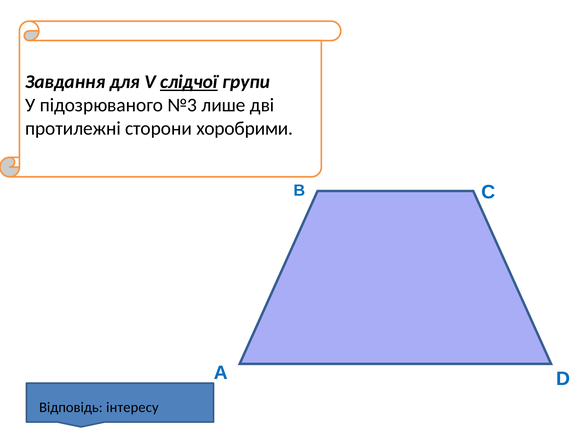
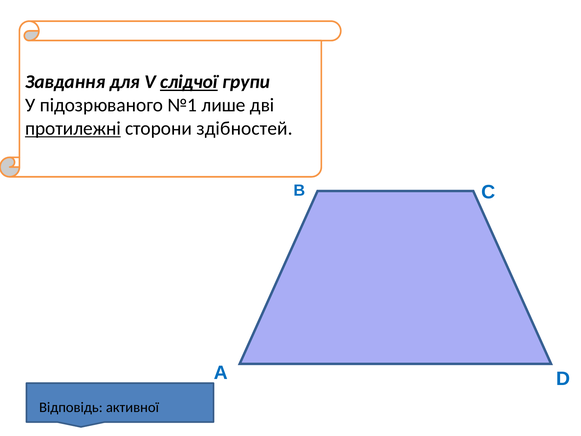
№3: №3 -> №1 (182, 105)
протилежні underline: none -> present (73, 128)
хоробрими: хоробрими -> здібностей (245, 128)
інтересу: інтересу -> активної (132, 407)
